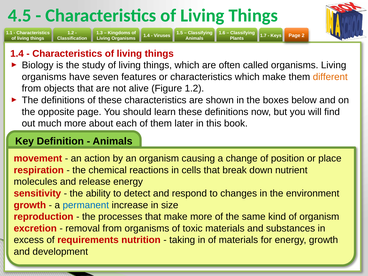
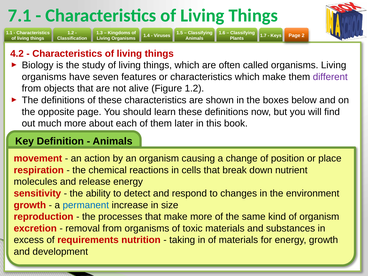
4.5: 4.5 -> 7.1 (20, 16)
1.4: 1.4 -> 4.2 (17, 54)
different colour: orange -> purple (330, 77)
